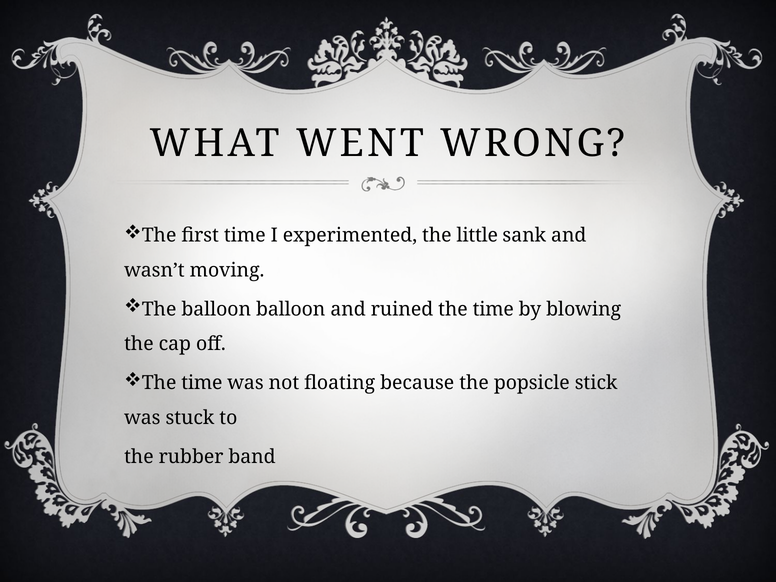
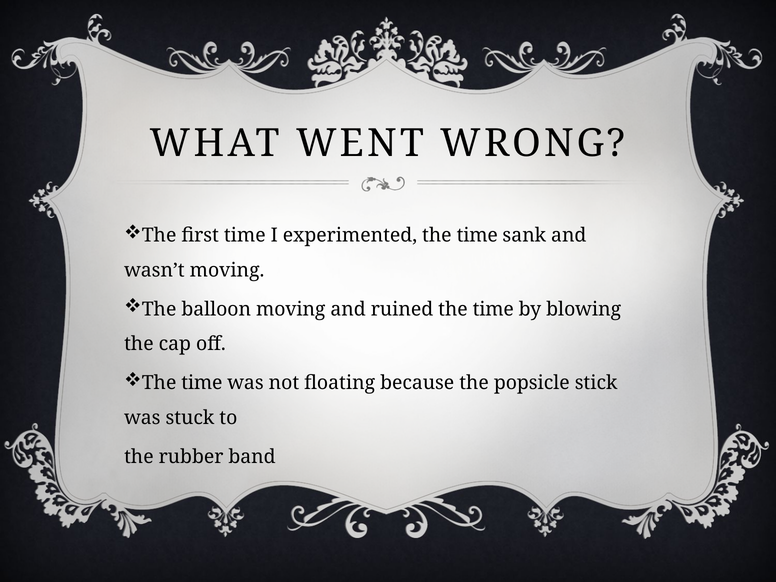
experimented the little: little -> time (477, 235)
balloon balloon: balloon -> moving (291, 309)
